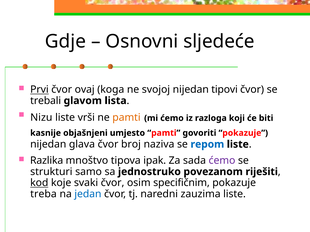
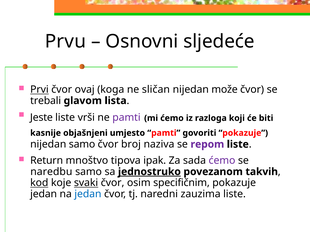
Gdje: Gdje -> Prvu (65, 41)
svojoj: svojoj -> sličan (156, 90)
tipovi: tipovi -> može (225, 90)
Nizu: Nizu -> Jeste (41, 118)
pamti colour: orange -> purple (126, 118)
nijedan glava: glava -> samo (82, 145)
repom colour: blue -> purple (207, 145)
Razlika: Razlika -> Return (47, 161)
strukturi: strukturi -> naredbu (51, 172)
jednostruko underline: none -> present (149, 172)
riješiti: riješiti -> takvih (262, 172)
svaki underline: none -> present (86, 183)
treba: treba -> jedan (44, 194)
